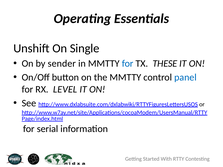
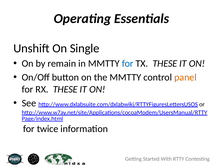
sender: sender -> remain (62, 64)
panel colour: blue -> orange (185, 78)
RX LEVEL: LEVEL -> THESE (65, 89)
serial: serial -> twice (48, 129)
